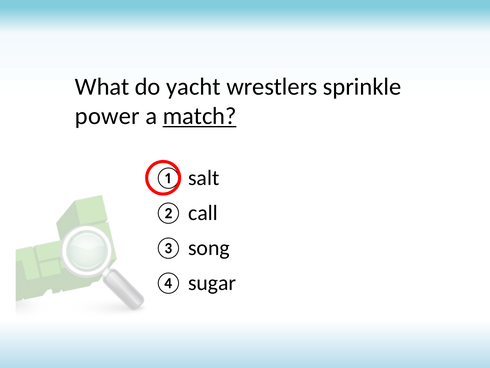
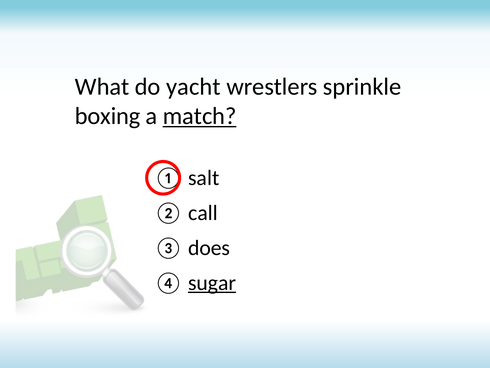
power: power -> boxing (108, 116)
song: song -> does (209, 248)
sugar underline: none -> present (212, 283)
